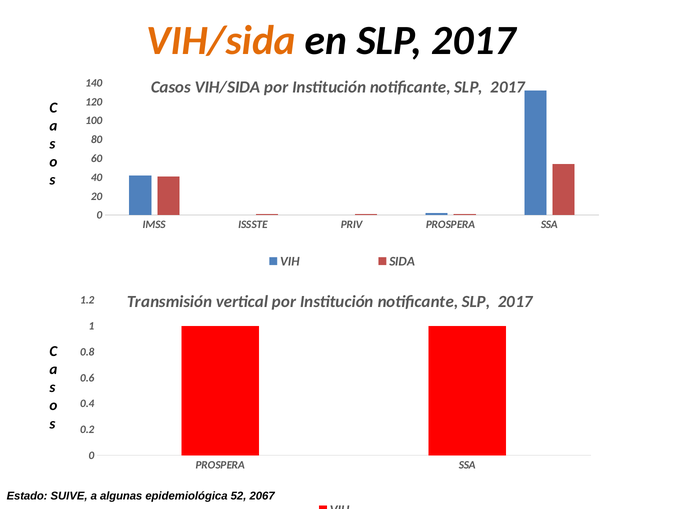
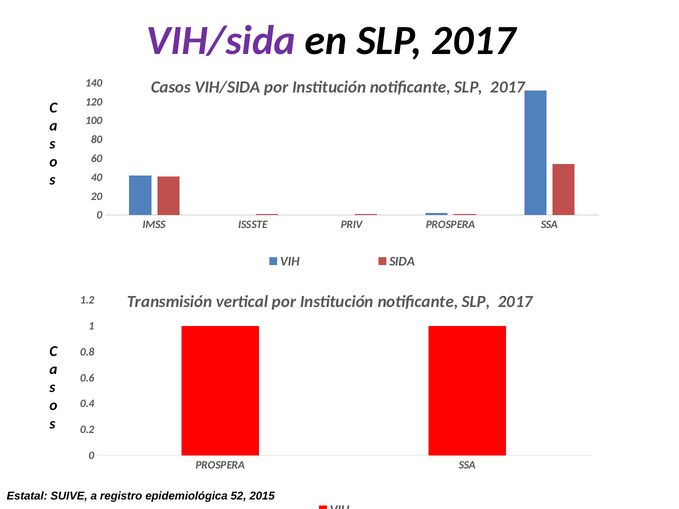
VIH/sida colour: orange -> purple (221, 41)
Estado: Estado -> Estatal (27, 496)
algunas: algunas -> registro (121, 496)
2067: 2067 -> 2015 (262, 496)
